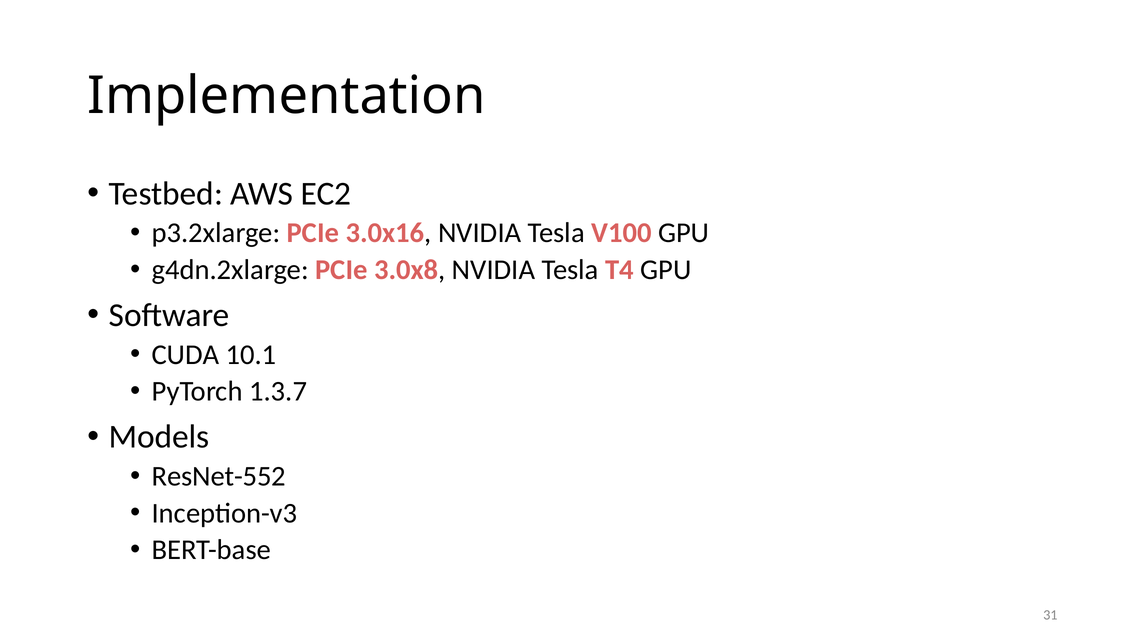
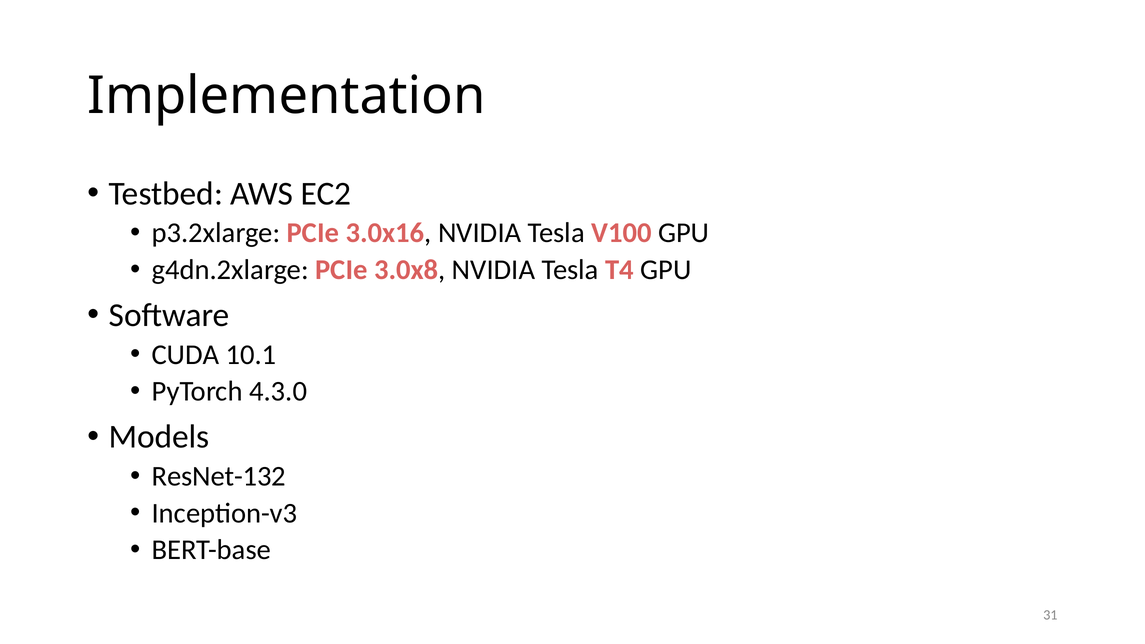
1.3.7: 1.3.7 -> 4.3.0 (278, 391)
ResNet-552: ResNet-552 -> ResNet-132 (219, 476)
